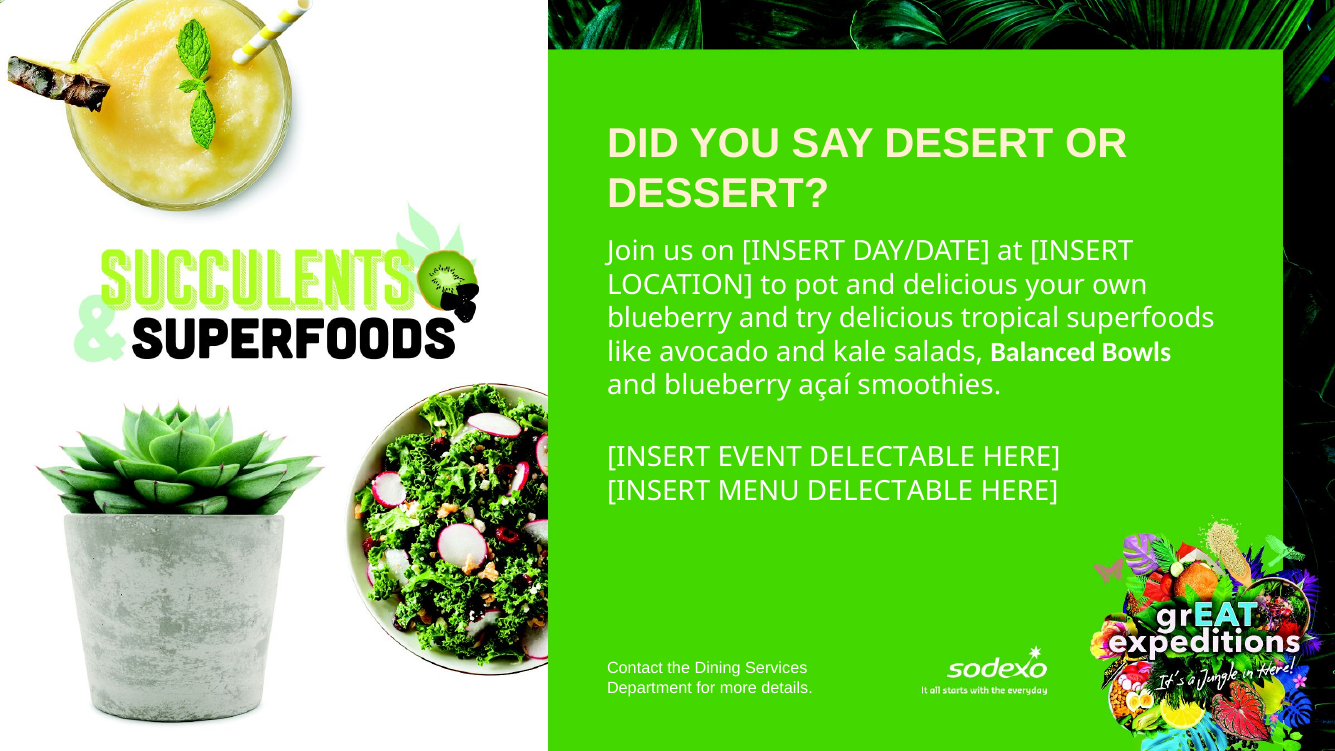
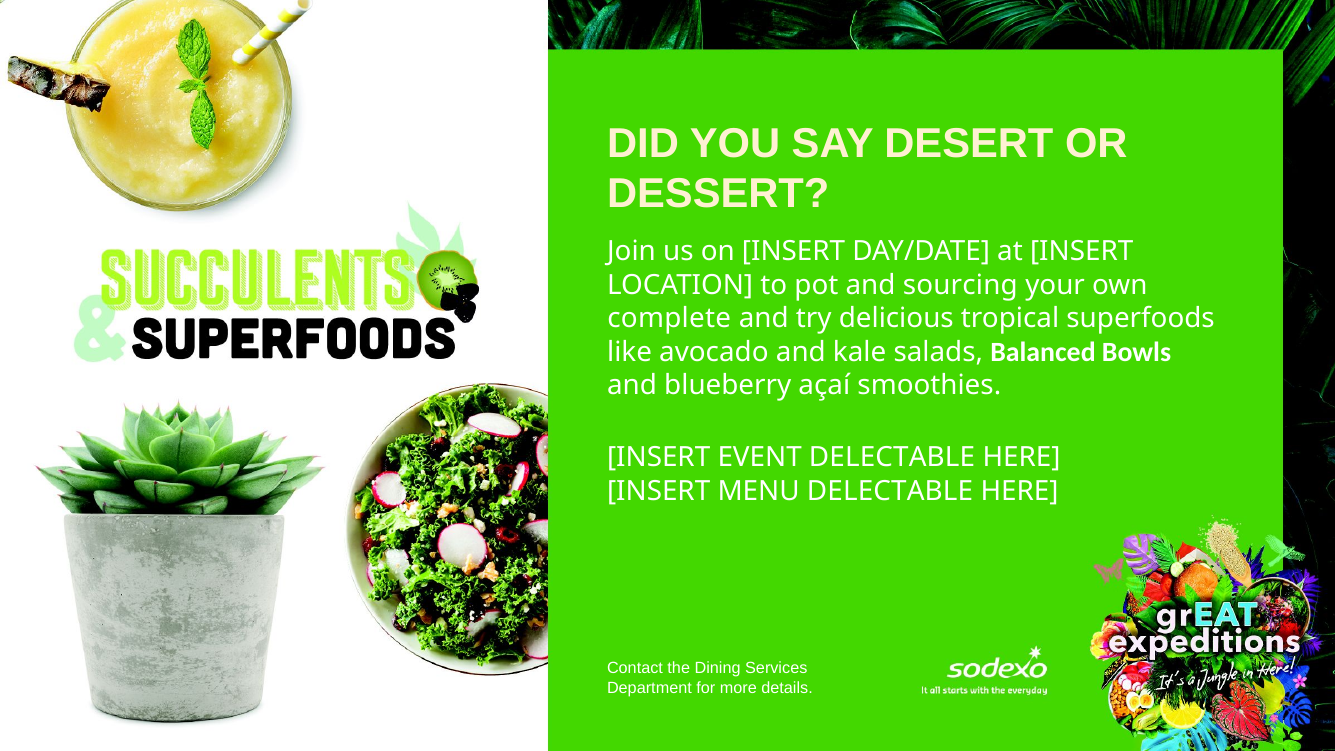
and delicious: delicious -> sourcing (960, 285)
blueberry: blueberry -> complete (669, 318)
